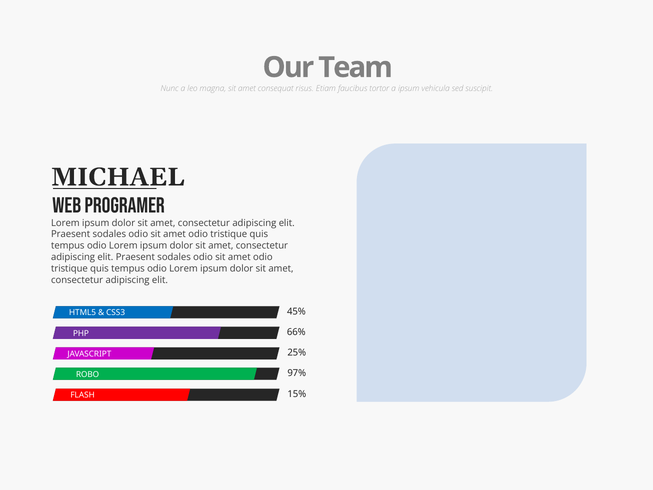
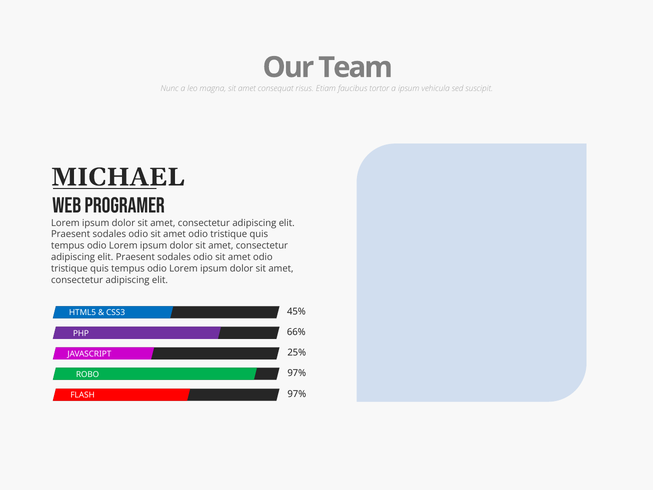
FLASH 15%: 15% -> 97% (297, 394)
